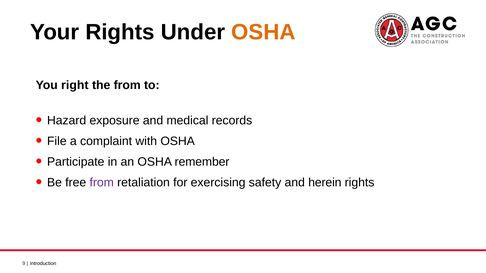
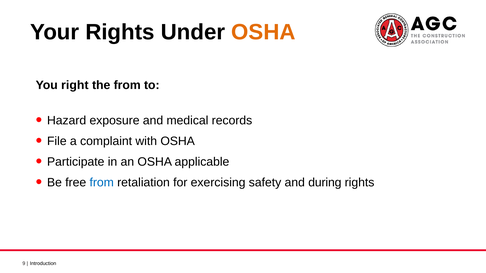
remember: remember -> applicable (202, 162)
from colour: purple -> blue (102, 183)
herein: herein -> during (325, 183)
